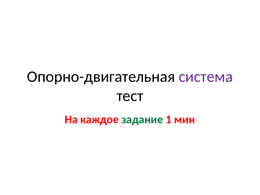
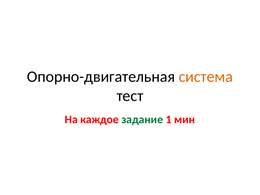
система colour: purple -> orange (206, 77)
